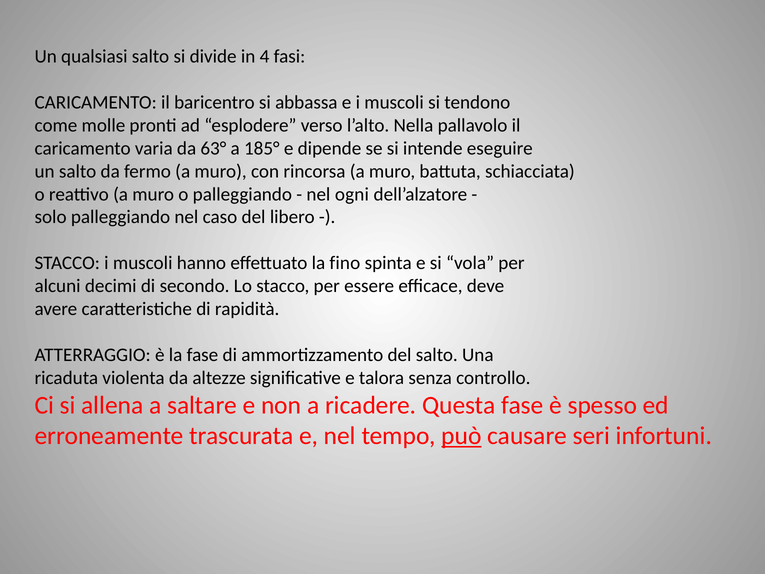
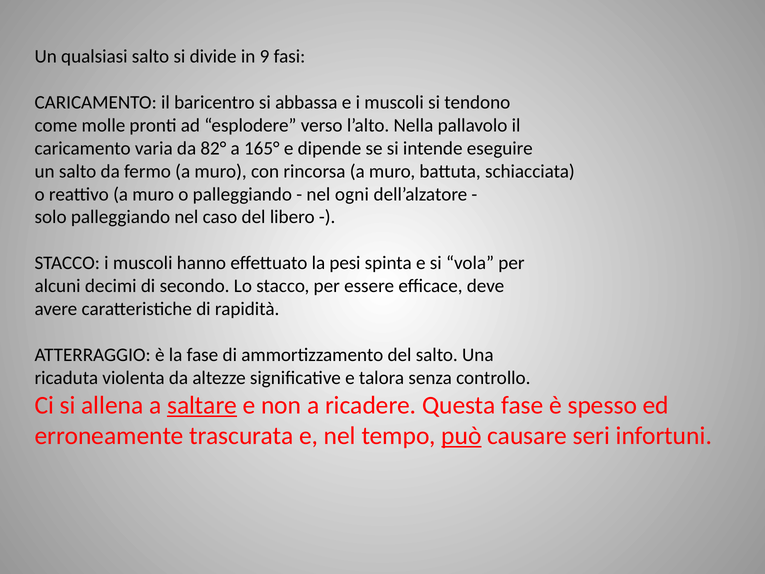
4: 4 -> 9 (265, 56)
63°: 63° -> 82° (213, 148)
185°: 185° -> 165° (262, 148)
fino: fino -> pesi (345, 263)
saltare underline: none -> present (202, 405)
